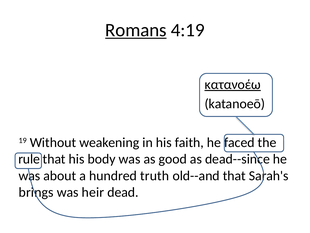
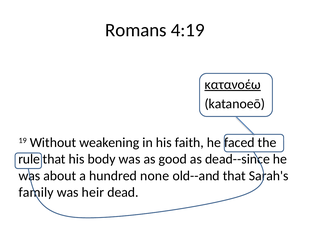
Romans underline: present -> none (136, 30)
truth: truth -> none (155, 175)
brings: brings -> family (36, 192)
